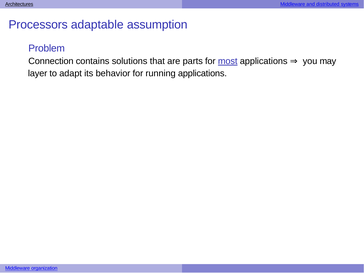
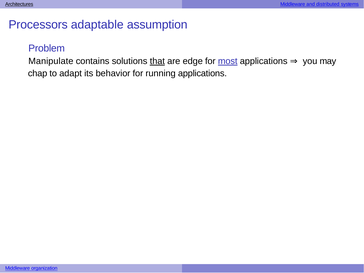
Connection: Connection -> Manipulate (51, 61)
that underline: none -> present (157, 61)
parts: parts -> edge (193, 61)
layer: layer -> chap (38, 73)
